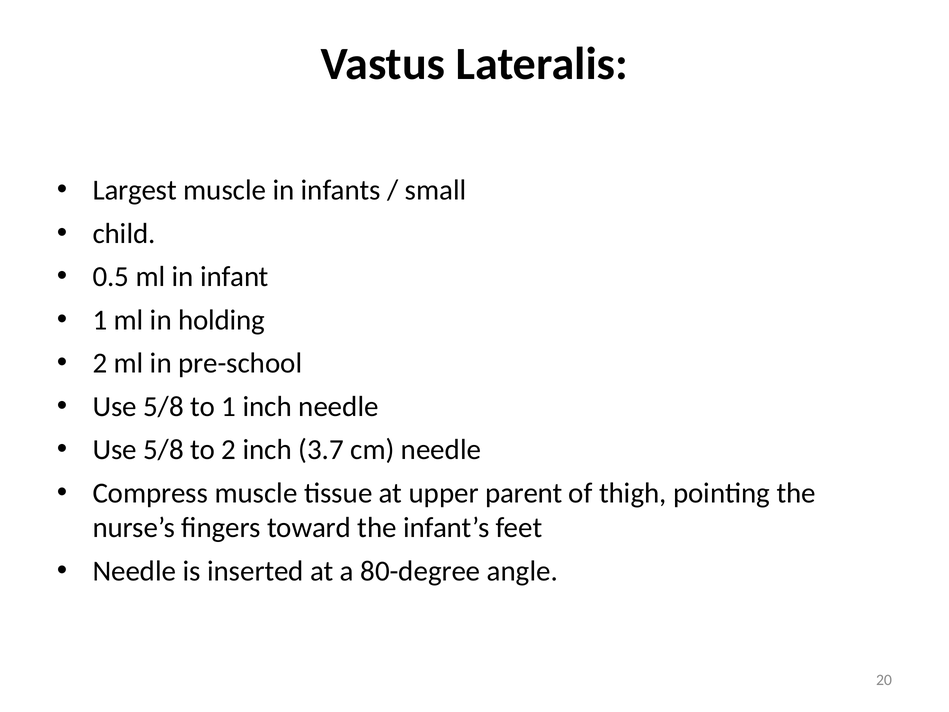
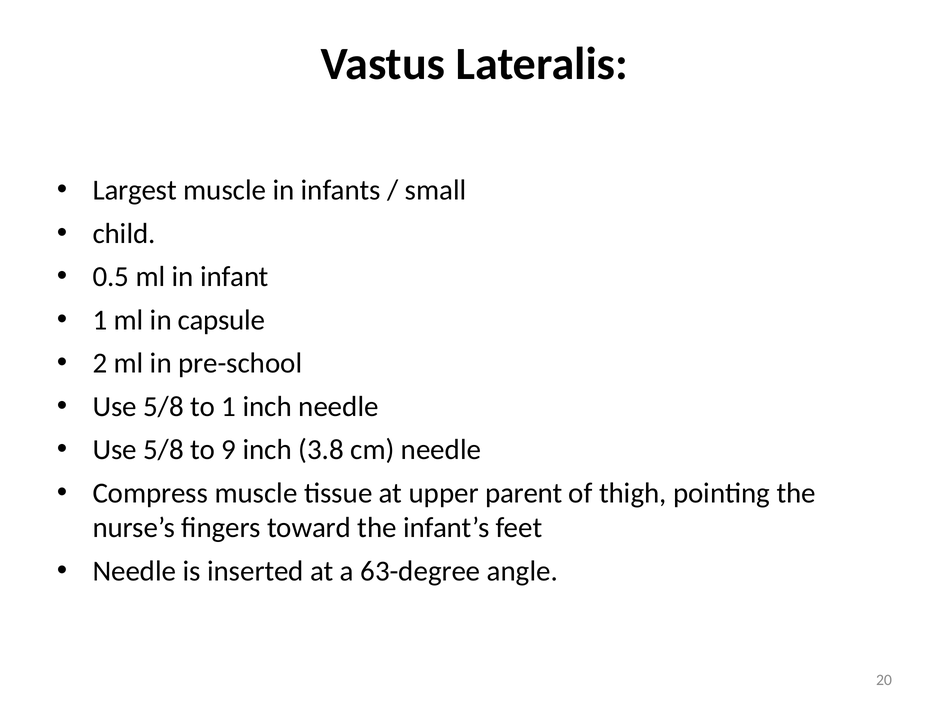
holding: holding -> capsule (222, 320)
to 2: 2 -> 9 (229, 450)
3.7: 3.7 -> 3.8 (321, 450)
80-degree: 80-degree -> 63-degree (420, 571)
